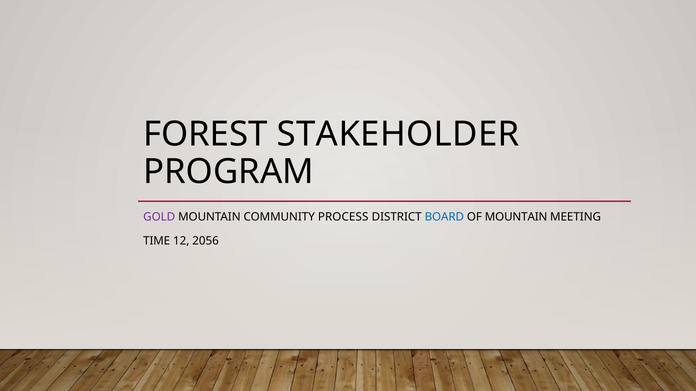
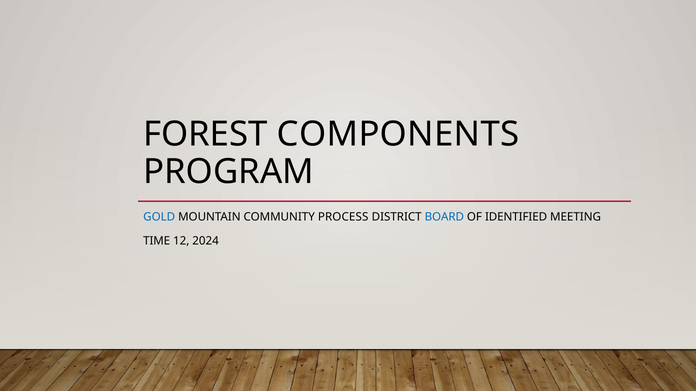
STAKEHOLDER: STAKEHOLDER -> COMPONENTS (398, 134)
GOLD colour: purple -> blue (159, 217)
OF MOUNTAIN: MOUNTAIN -> IDENTIFIED (516, 217)
2056: 2056 -> 2024 (206, 241)
